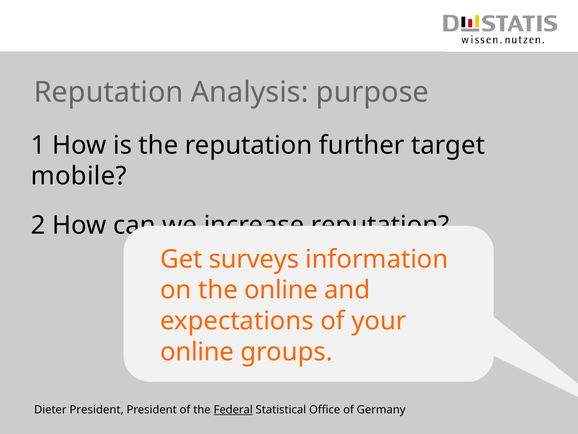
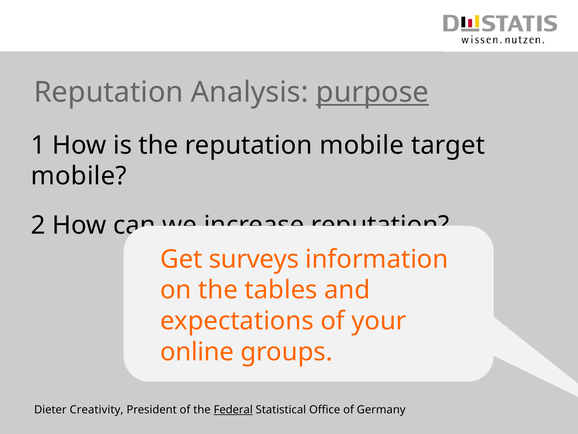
purpose underline: none -> present (372, 92)
reputation further: further -> mobile (362, 145)
the online: online -> tables (281, 290)
Dieter President: President -> Creativity (97, 409)
